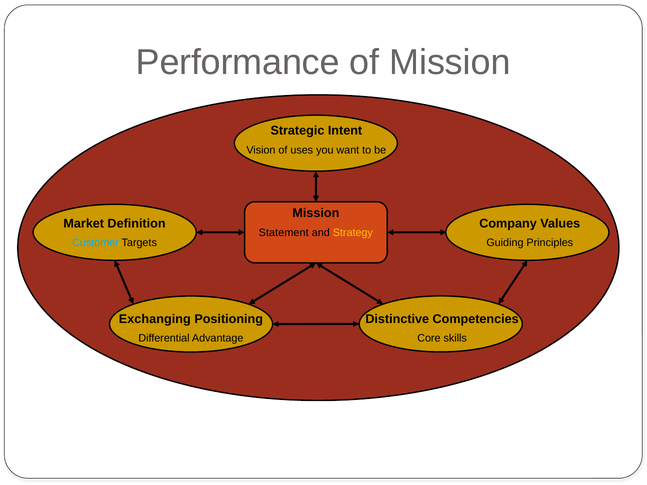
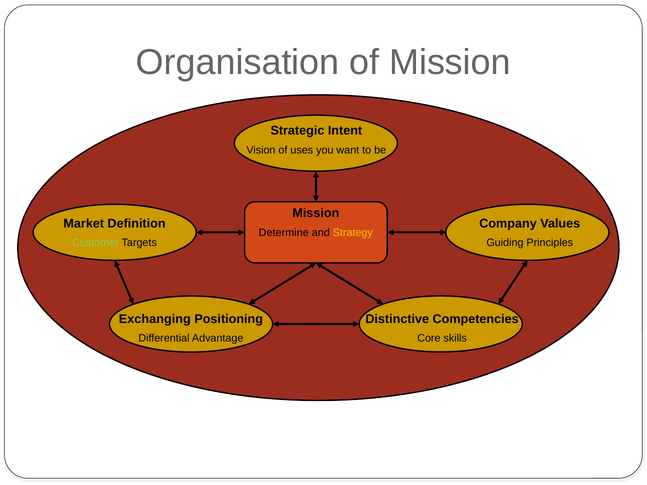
Performance: Performance -> Organisation (238, 62)
Statement: Statement -> Determine (284, 233)
Customer colour: light blue -> light green (95, 243)
